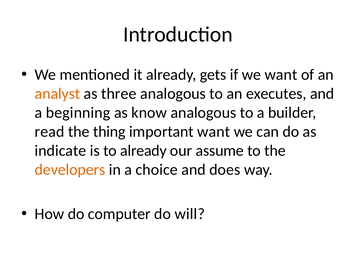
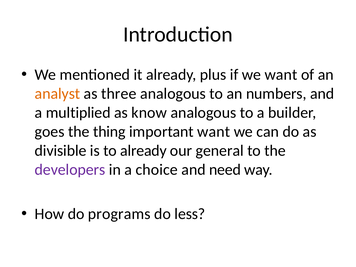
gets: gets -> plus (213, 75)
executes: executes -> numbers (276, 94)
beginning: beginning -> multiplied (78, 113)
read: read -> goes (50, 132)
indicate: indicate -> divisible (61, 151)
assume: assume -> general (220, 151)
developers colour: orange -> purple (70, 170)
does: does -> need (225, 170)
computer: computer -> programs (119, 214)
will: will -> less (190, 214)
